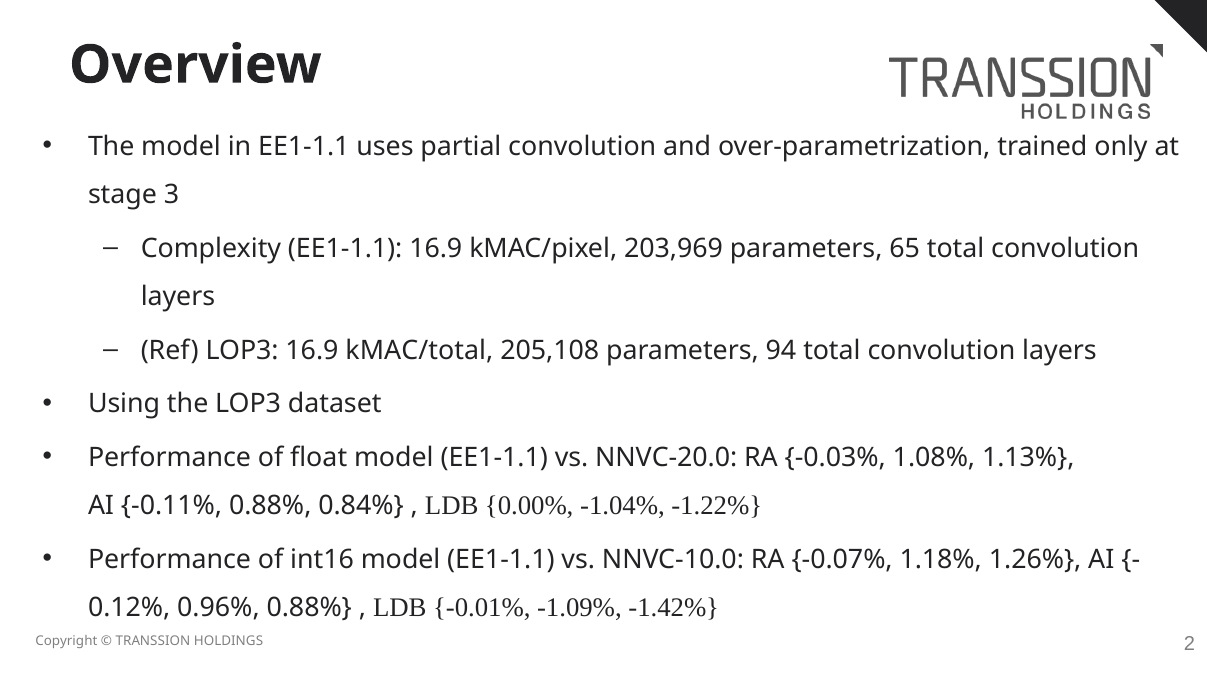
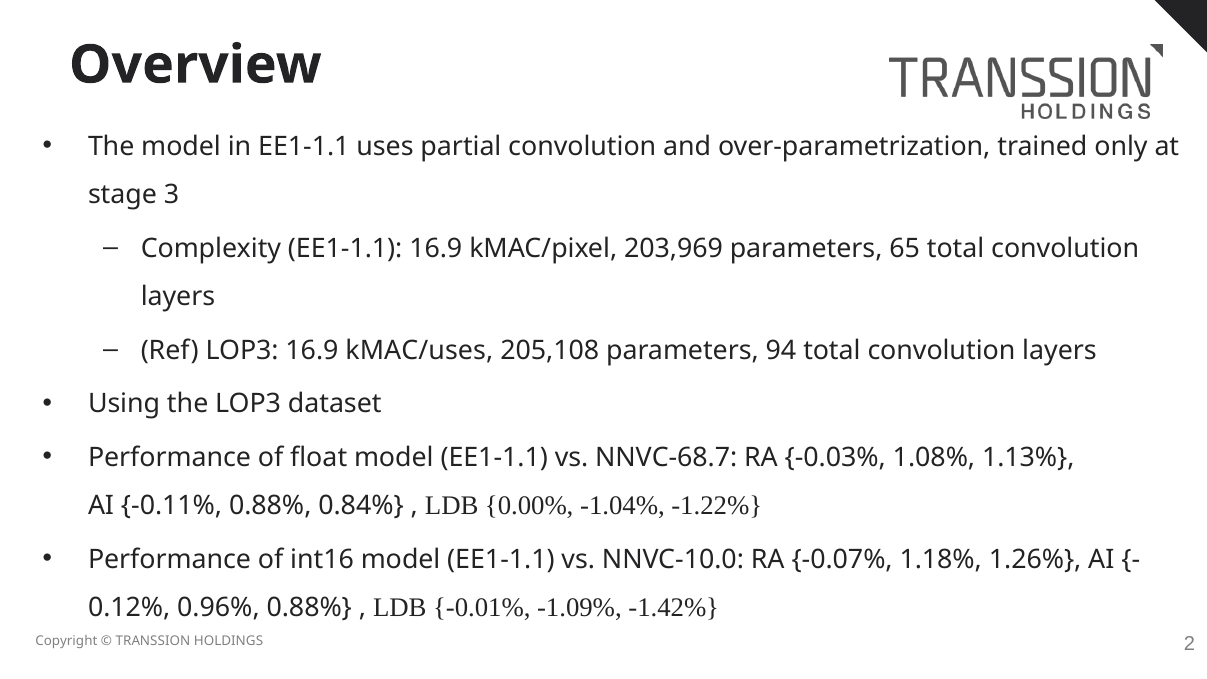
kMAC/total: kMAC/total -> kMAC/uses (419, 350)
NNVC-20.0: NNVC-20.0 -> NNVC-68.7 (666, 457)
